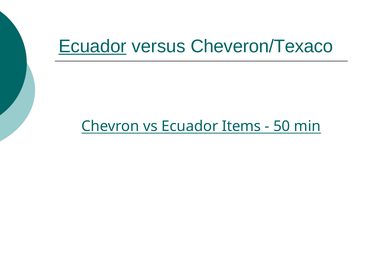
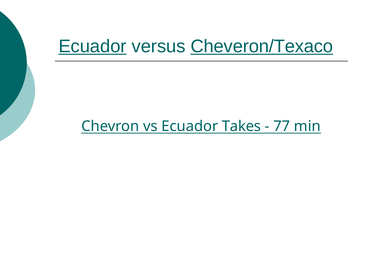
Cheveron/Texaco underline: none -> present (262, 46)
Items: Items -> Takes (241, 126)
50: 50 -> 77 (282, 126)
